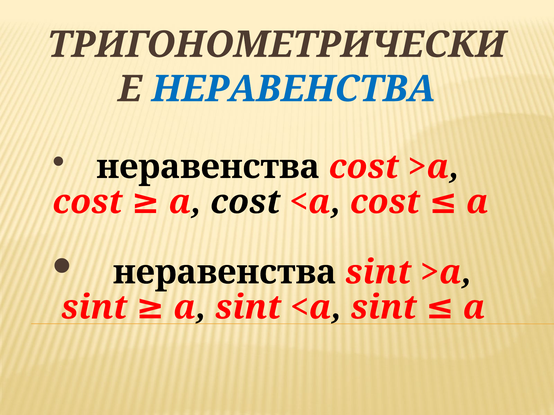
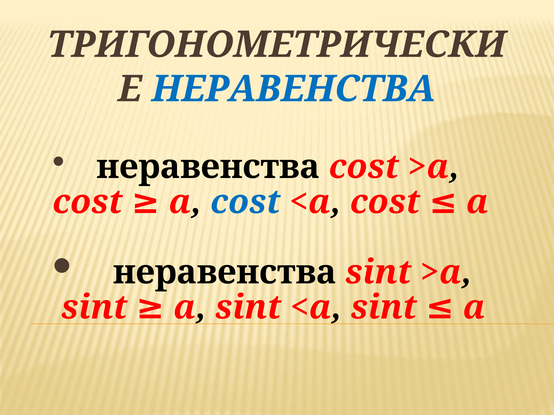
cost colour: black -> blue (245, 202)
